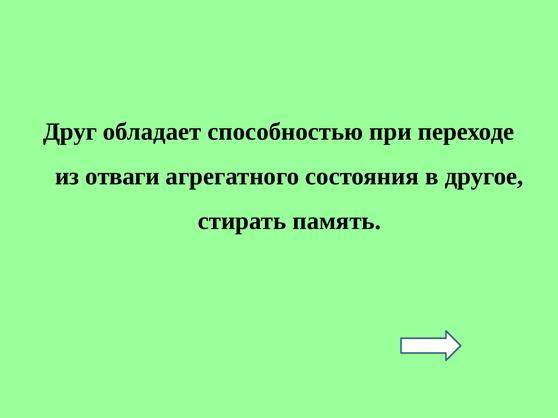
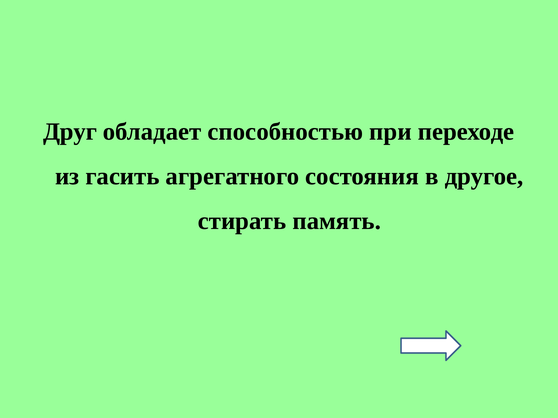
отваги: отваги -> гасить (122, 177)
